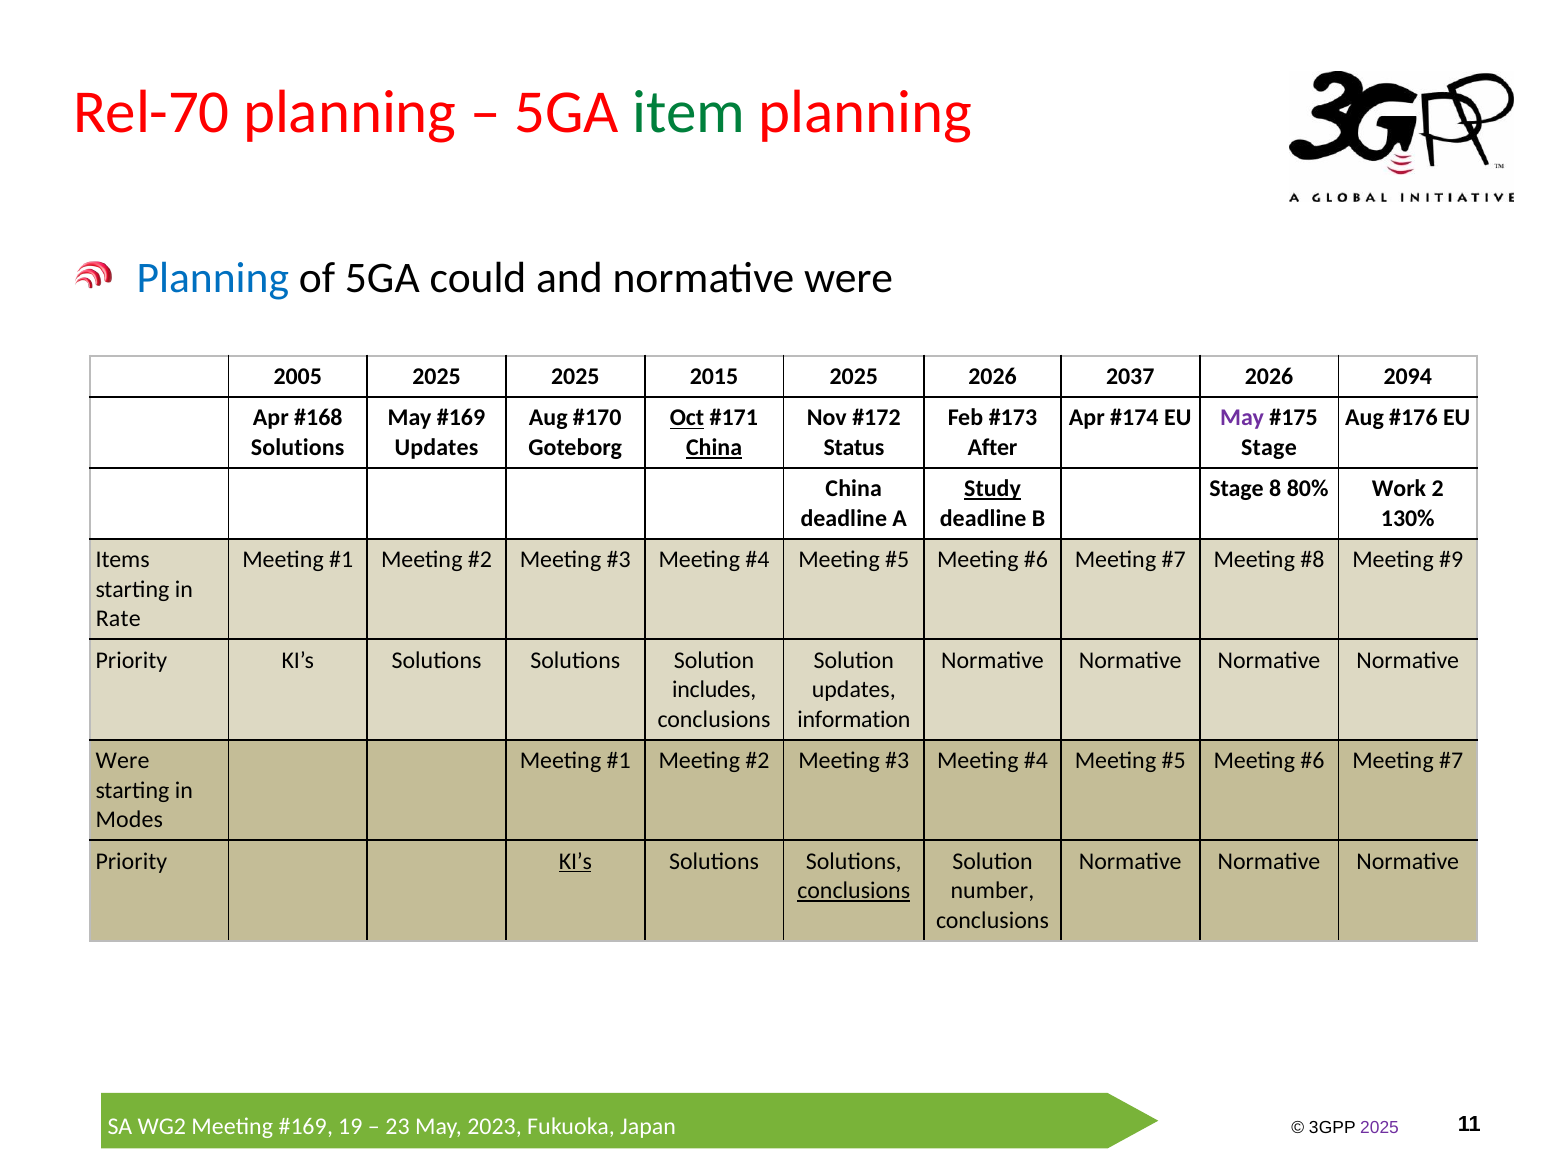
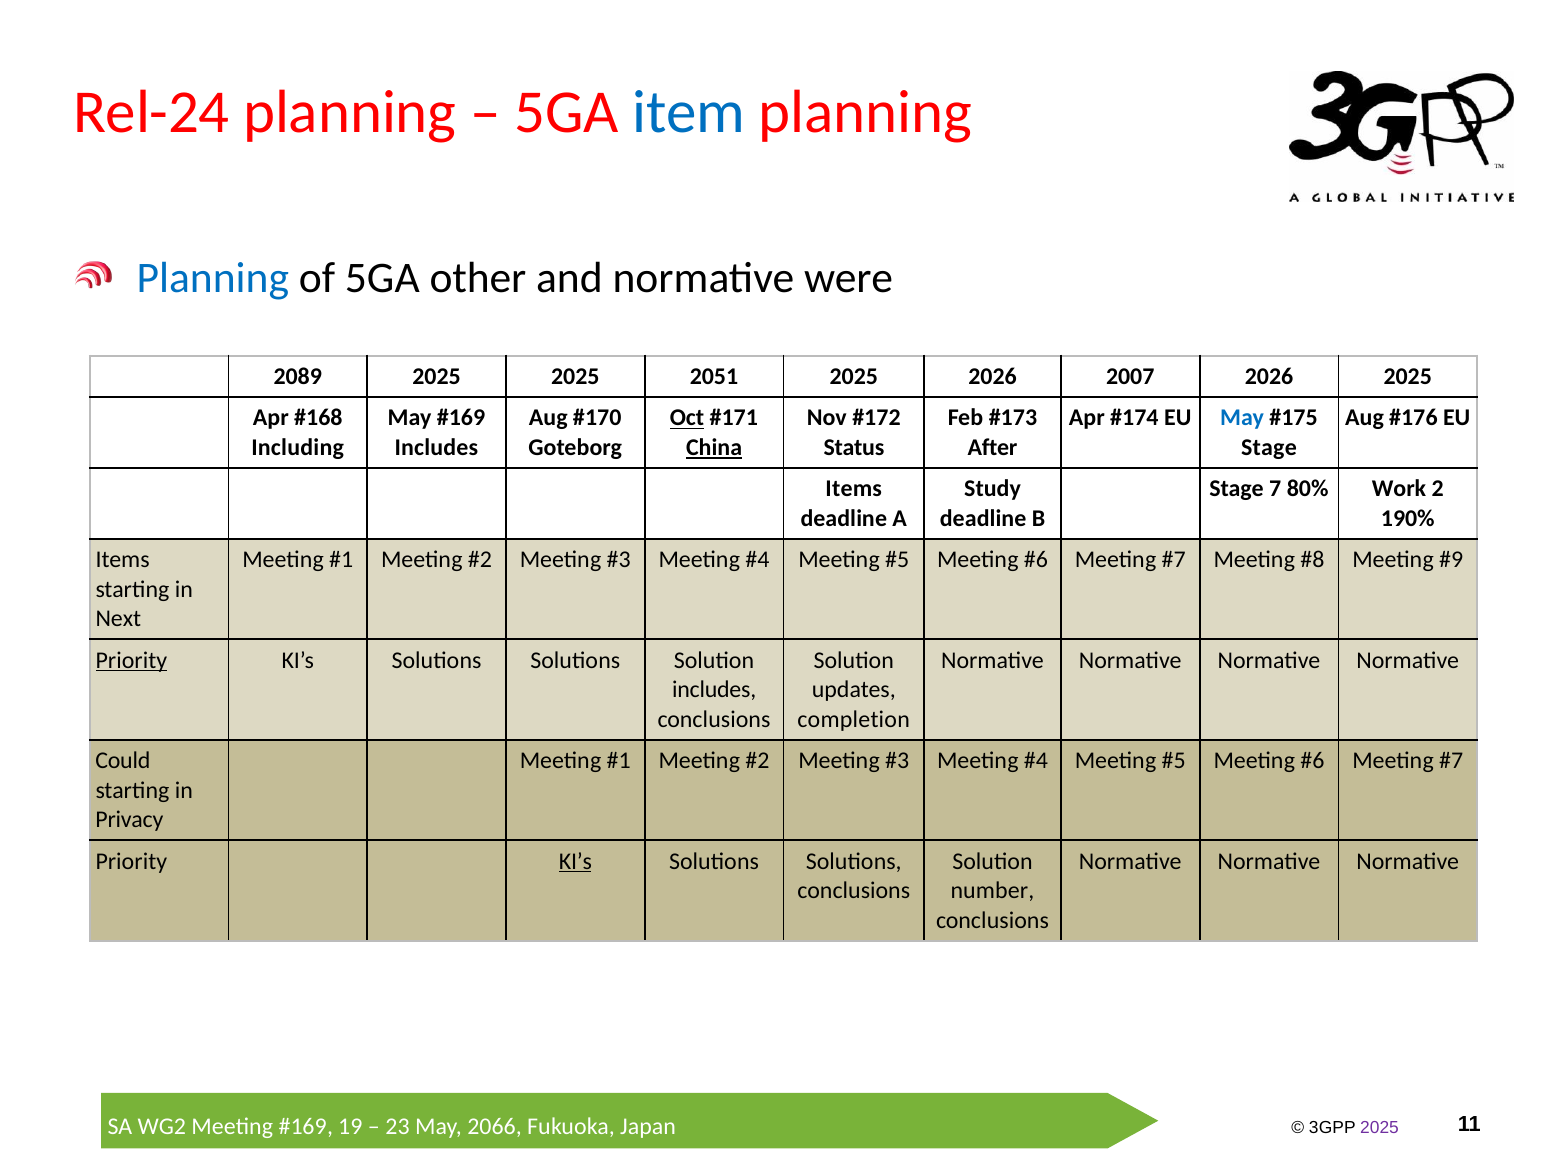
Rel-70: Rel-70 -> Rel-24 (151, 112)
item colour: green -> blue (689, 112)
could: could -> other (478, 278)
2005: 2005 -> 2089 (298, 376)
2015: 2015 -> 2051 (714, 376)
2037: 2037 -> 2007 (1130, 376)
2026 2094: 2094 -> 2025 (1408, 376)
May colour: purple -> blue (1242, 418)
Solutions: Solutions -> Including (298, 447)
Updates: Updates -> Includes (436, 447)
China: China -> Items (854, 489)
Study underline: present -> none (993, 489)
8: 8 -> 7 (1275, 489)
130%: 130% -> 190% (1408, 518)
Rate: Rate -> Next (118, 619)
Priority underline: none -> present (131, 660)
information: information -> completion (854, 719)
Were: Were -> Could (123, 760)
Modes: Modes -> Privacy (129, 819)
conclusions underline: present -> none (854, 890)
2023: 2023 -> 2066 (495, 1126)
